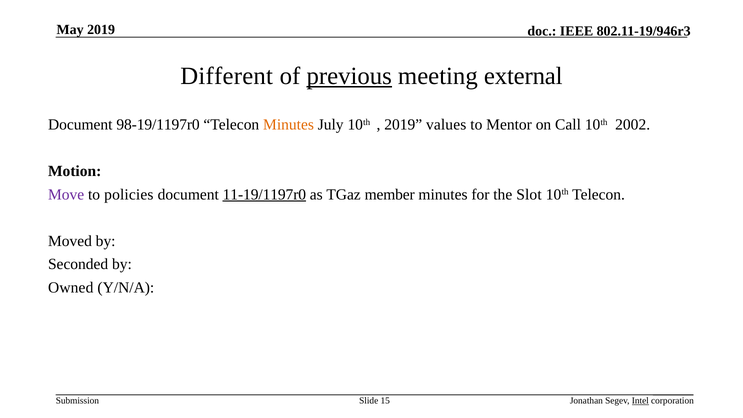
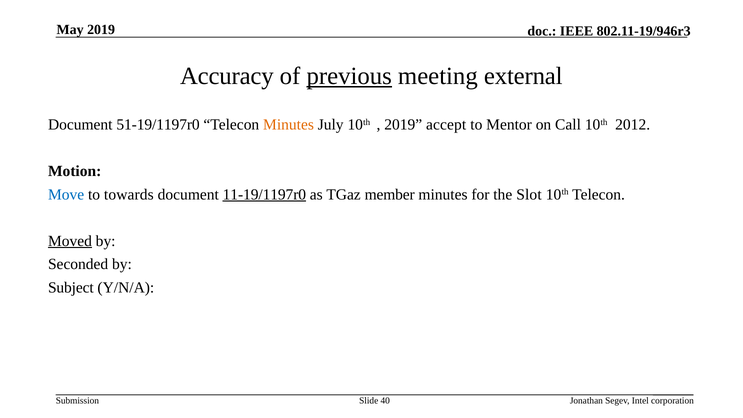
Different: Different -> Accuracy (227, 76)
98-19/1197r0: 98-19/1197r0 -> 51-19/1197r0 (158, 125)
values: values -> accept (446, 125)
2002: 2002 -> 2012 (633, 125)
Move colour: purple -> blue (66, 194)
policies: policies -> towards (129, 194)
Moved underline: none -> present (70, 241)
Owned: Owned -> Subject (71, 287)
15: 15 -> 40 (385, 401)
Intel underline: present -> none (640, 401)
